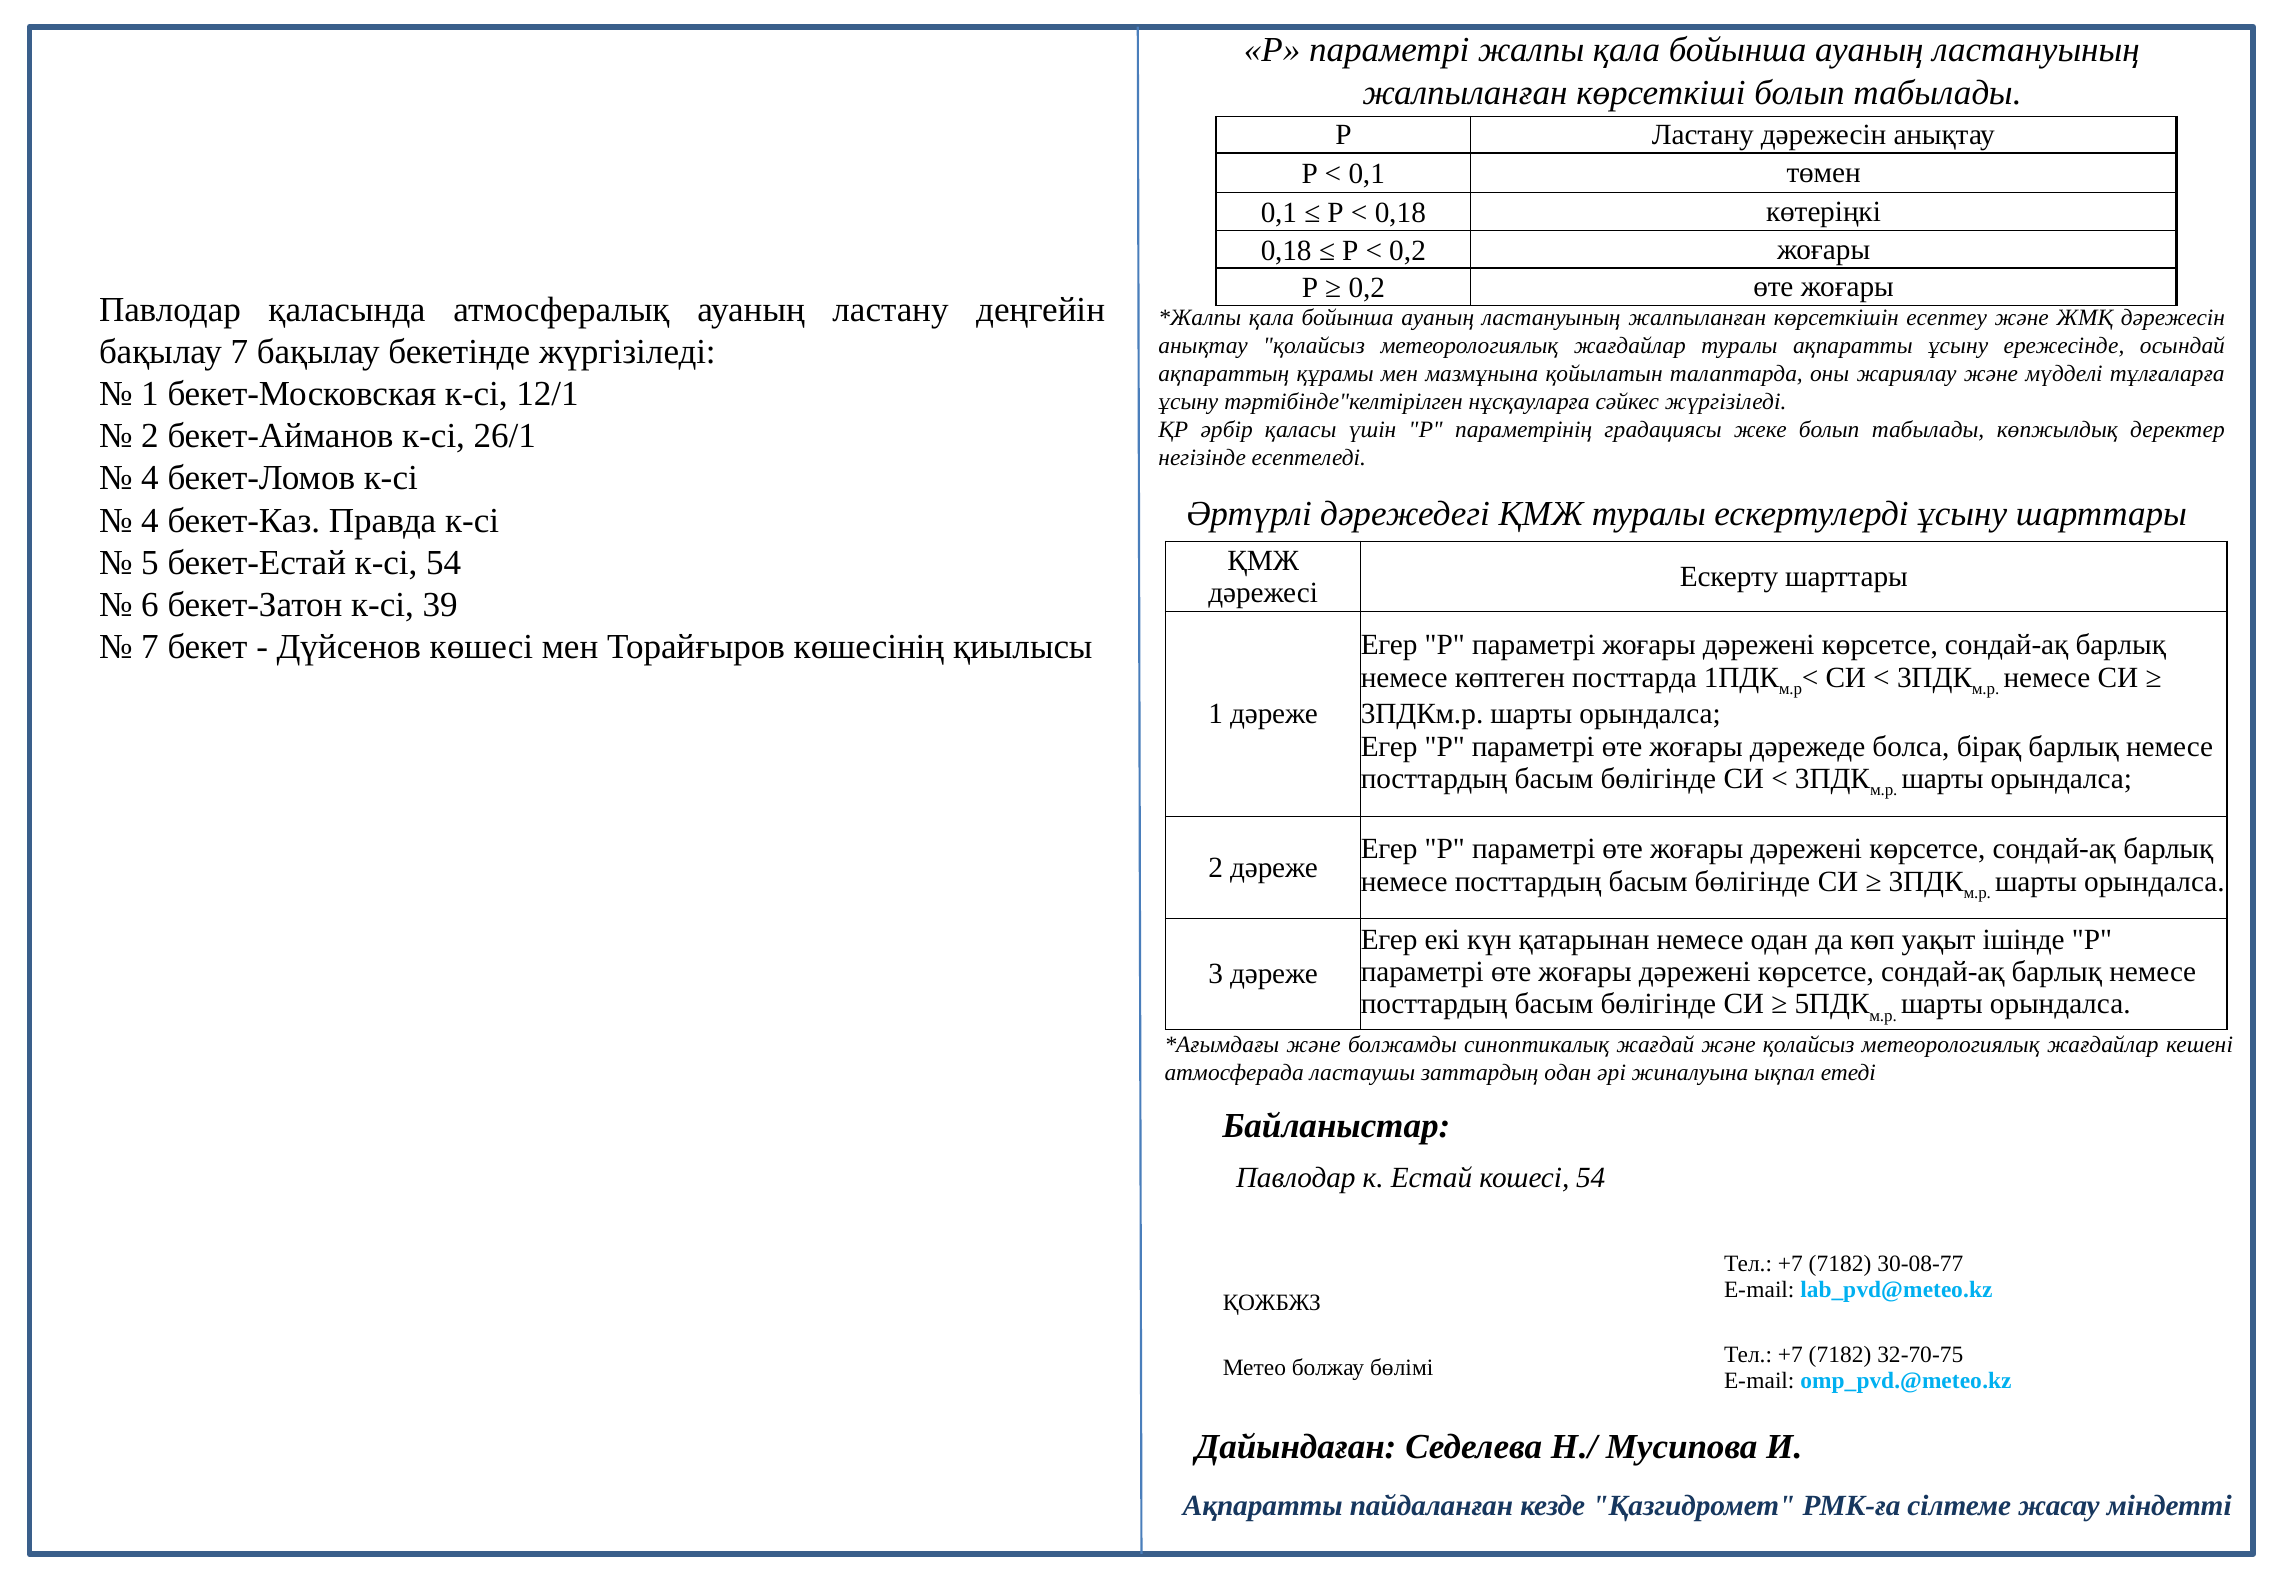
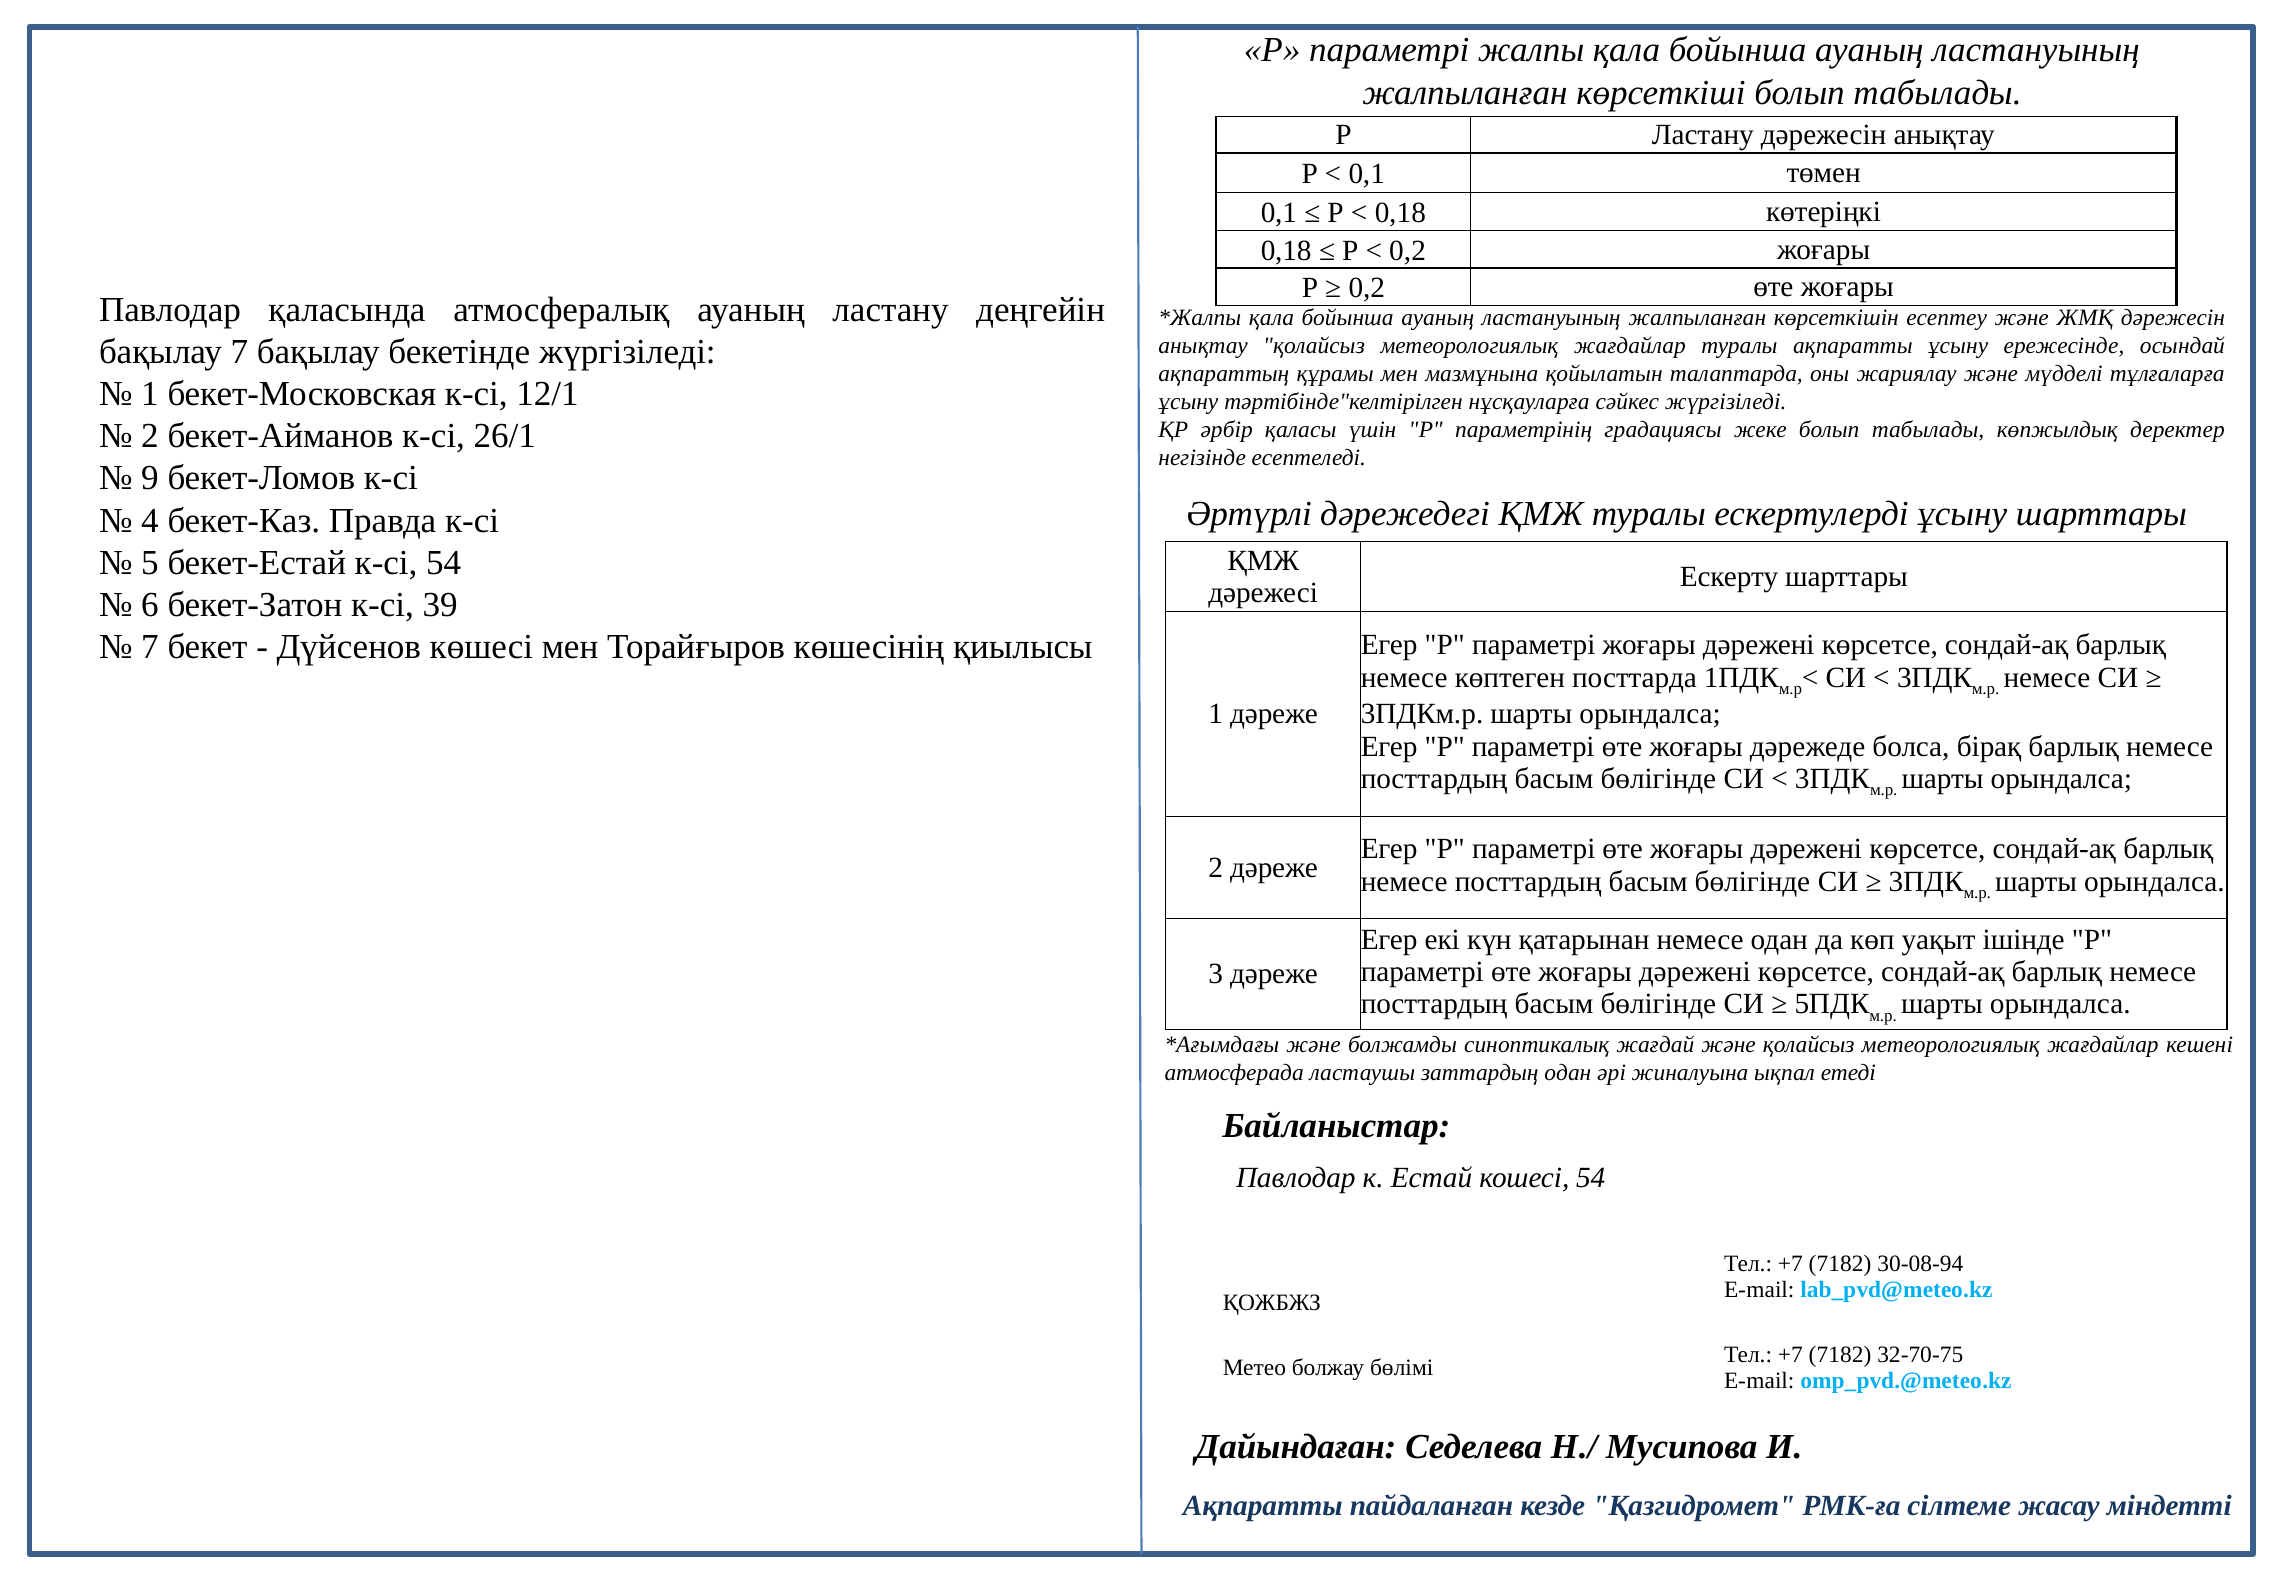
4: 4 -> 9 (150, 478)
30-08-77: 30-08-77 -> 30-08-94 (1920, 1263)
